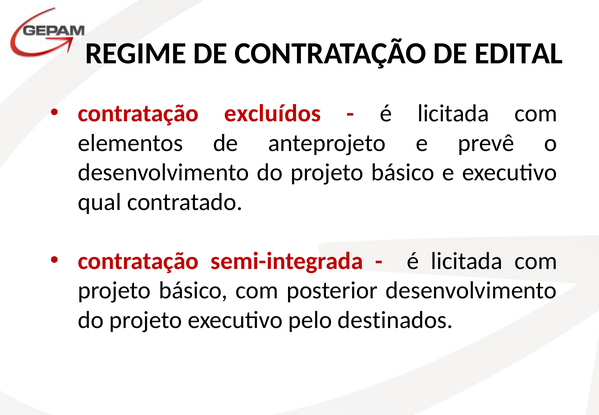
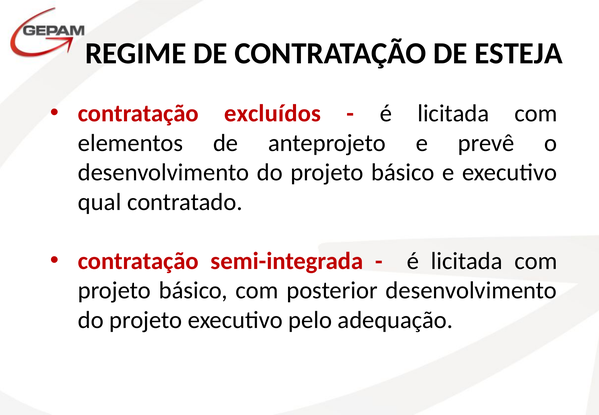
EDITAL: EDITAL -> ESTEJA (518, 53)
destinados: destinados -> adequação (395, 320)
